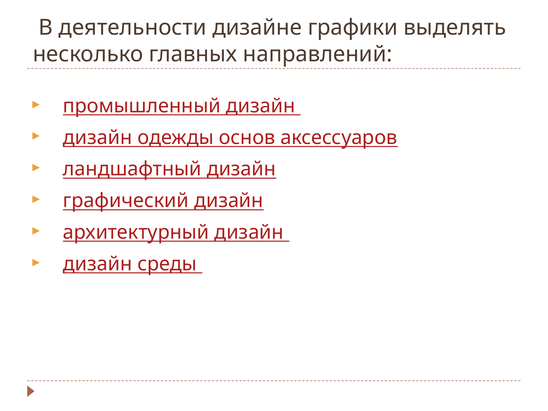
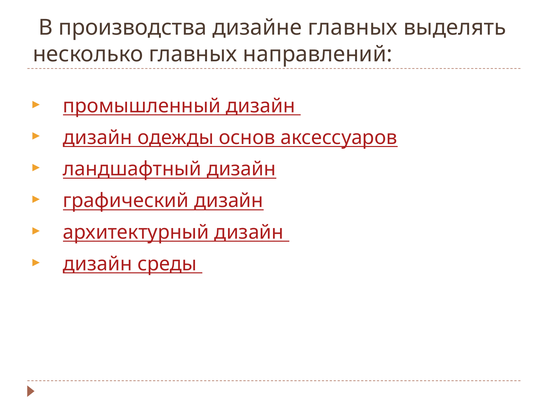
деятельности: деятельности -> производства (133, 28)
дизайне графики: графики -> главных (353, 28)
